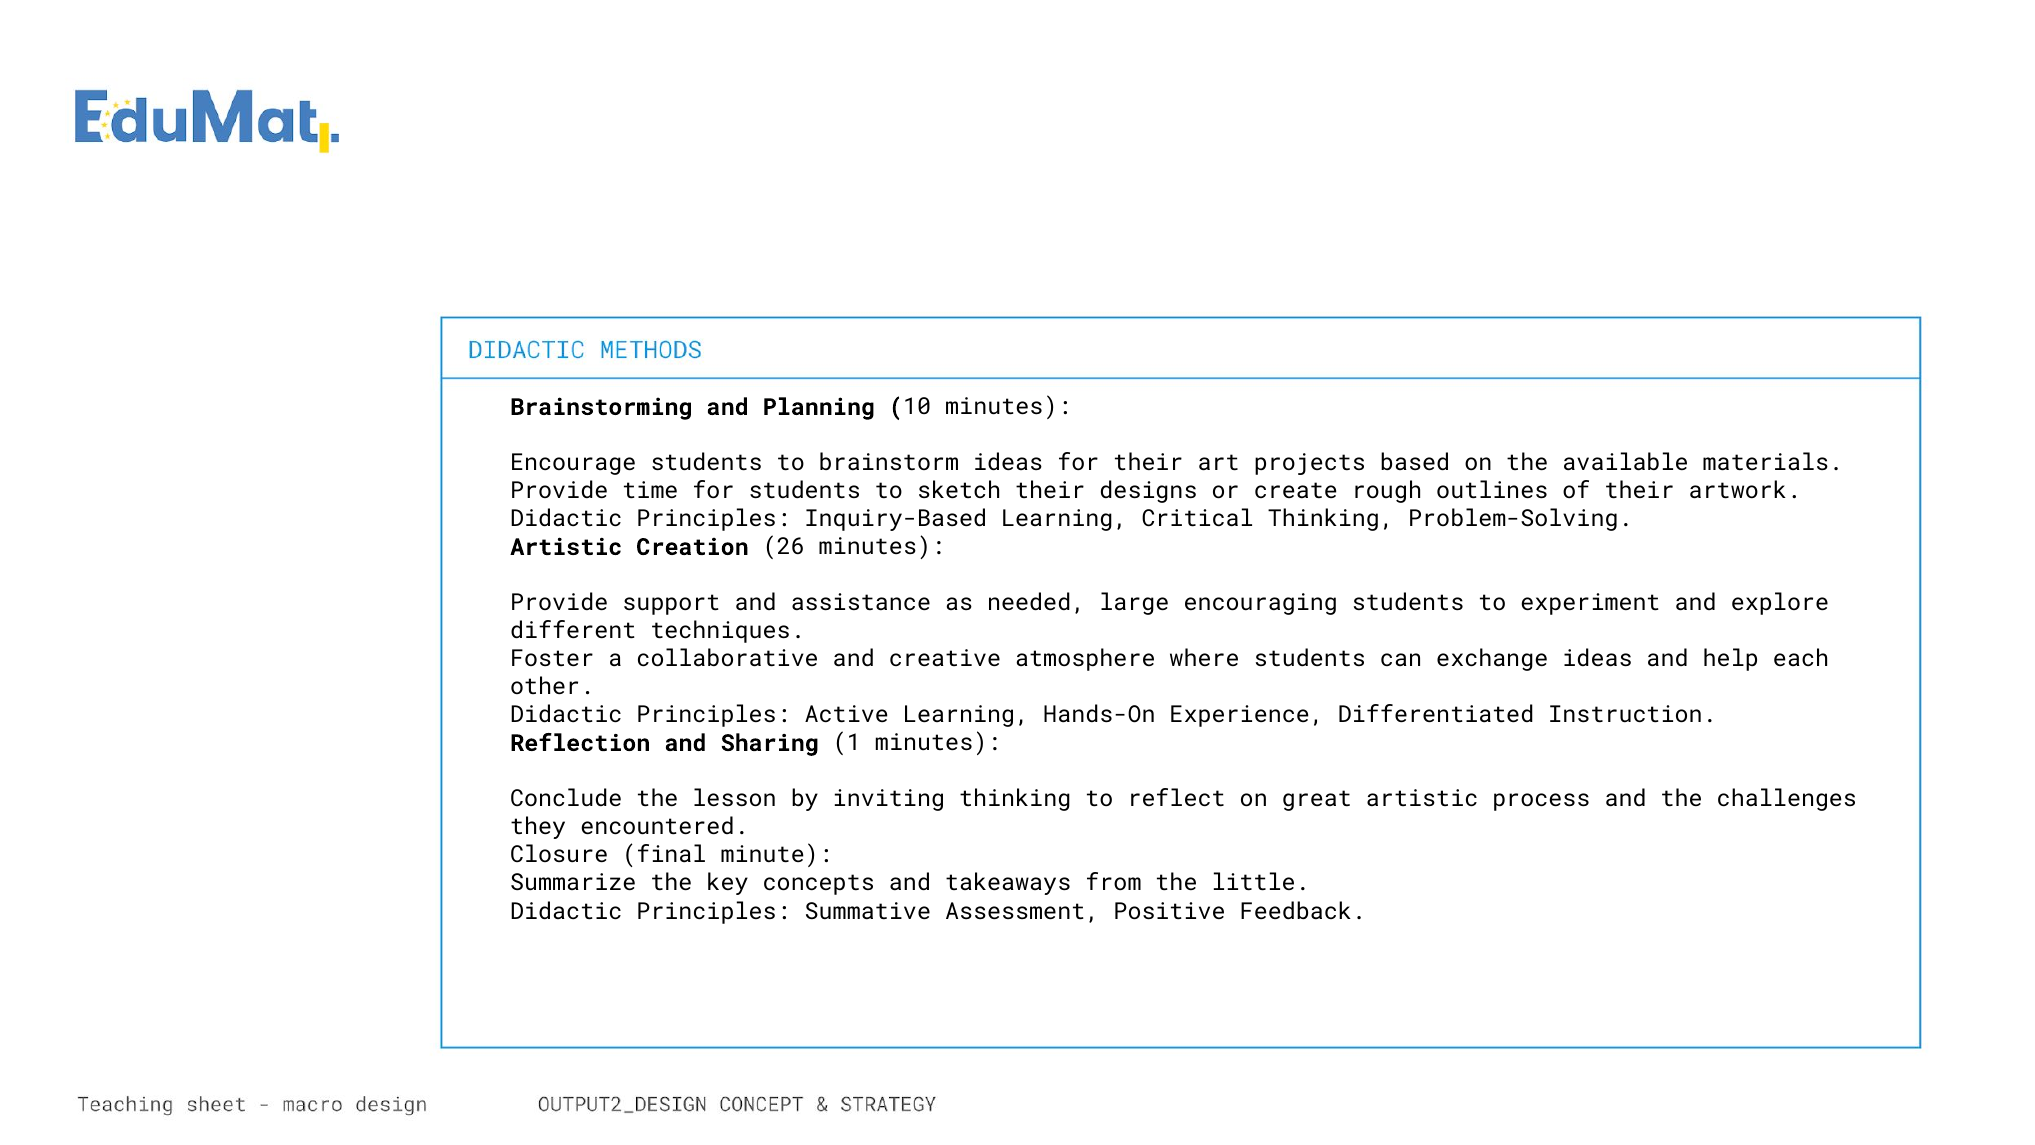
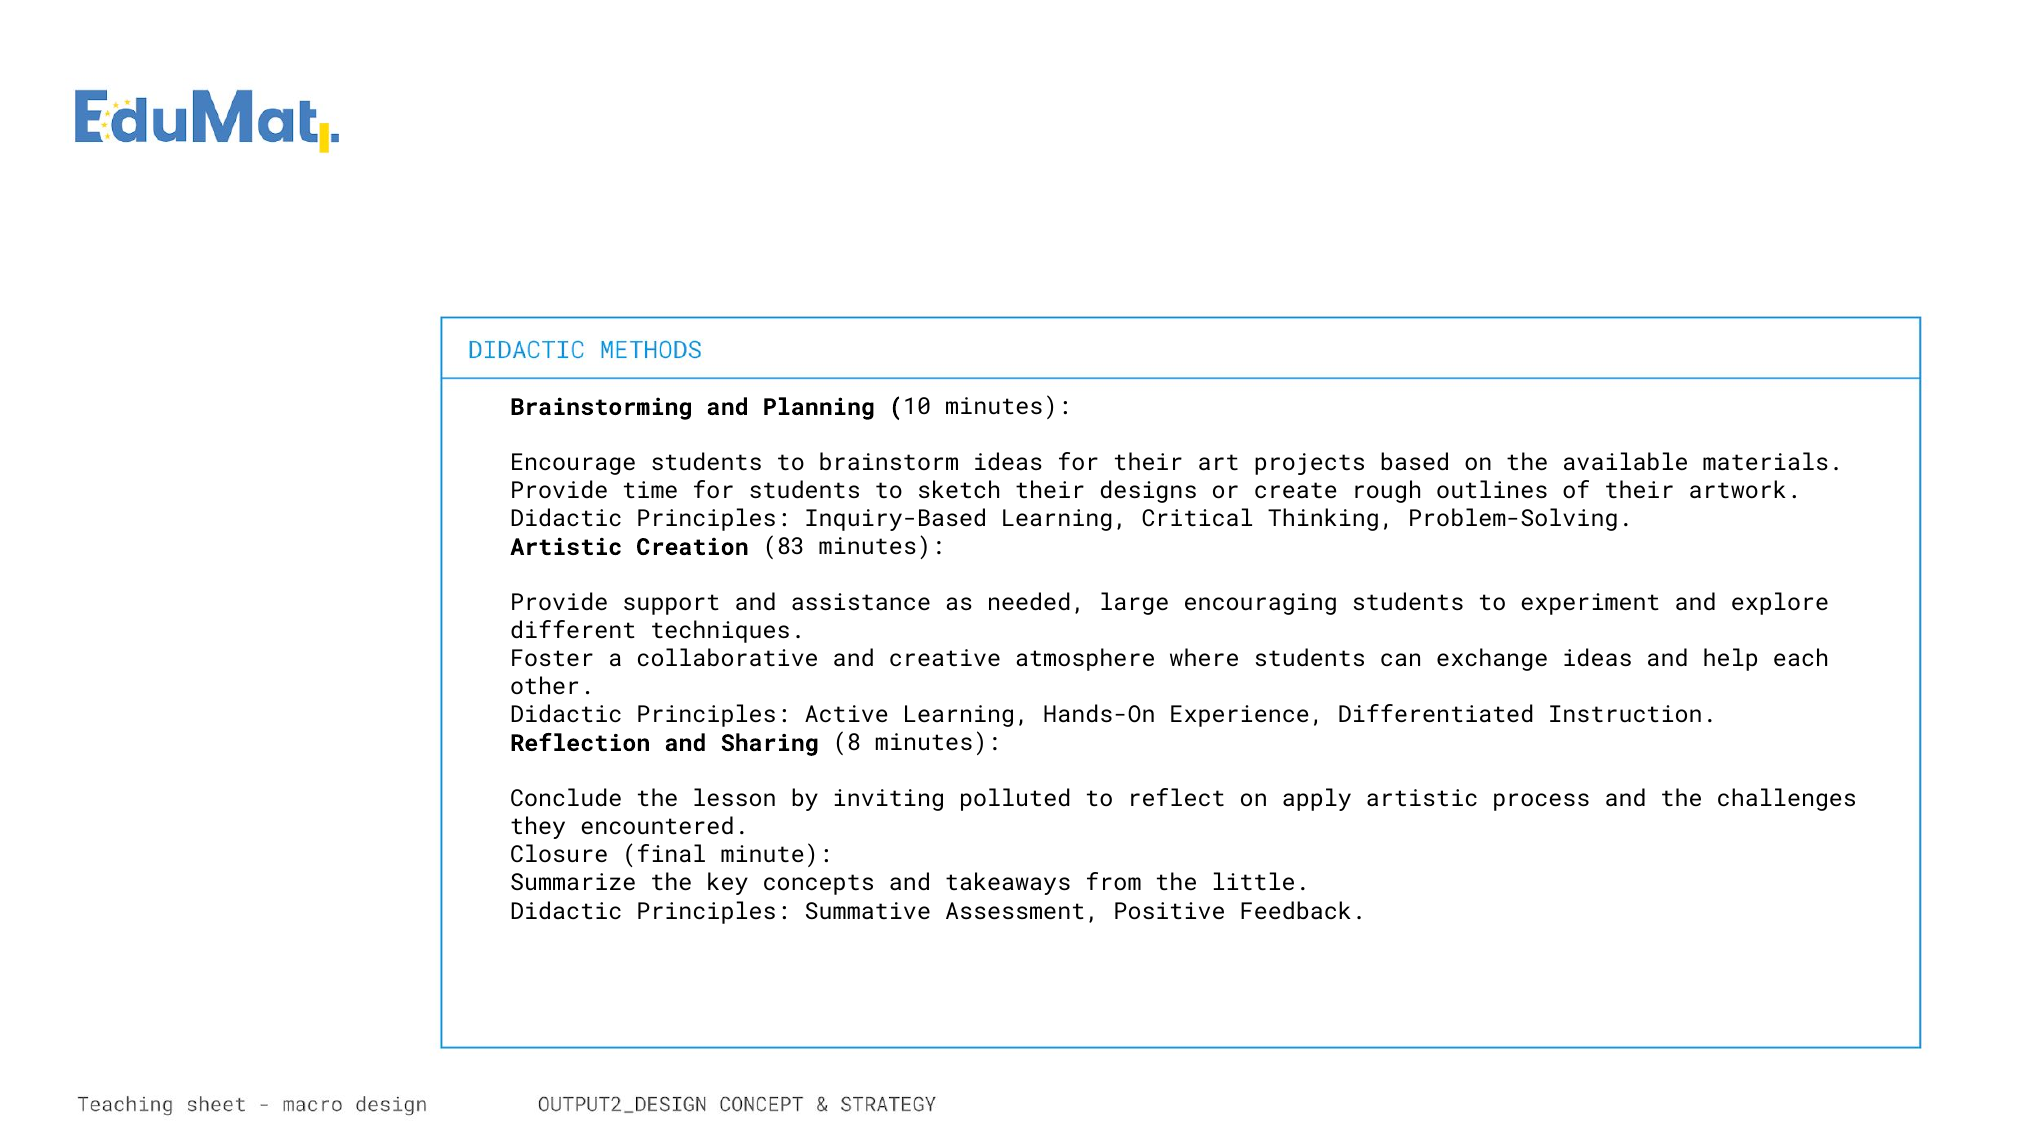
26: 26 -> 83 (784, 547)
1: 1 -> 8 (847, 743)
inviting thinking: thinking -> polluted (1015, 799)
great: great -> apply (1317, 799)
